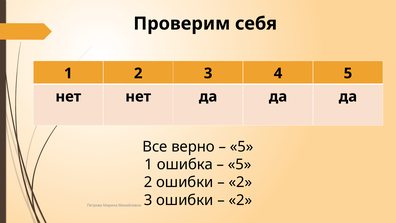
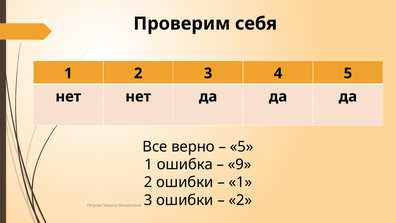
5: 5 -> 9 (240, 164)
2: 2 -> 1 (240, 182)
